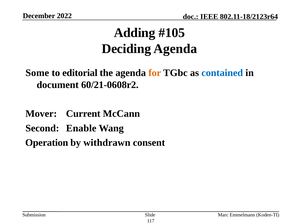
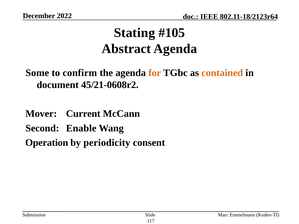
Adding: Adding -> Stating (134, 33)
Deciding: Deciding -> Abstract (126, 49)
editorial: editorial -> confirm (80, 73)
contained colour: blue -> orange (222, 73)
60/21-0608r2: 60/21-0608r2 -> 45/21-0608r2 (110, 85)
withdrawn: withdrawn -> periodicity (107, 143)
